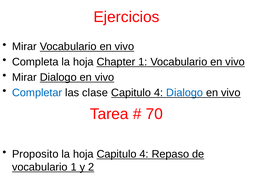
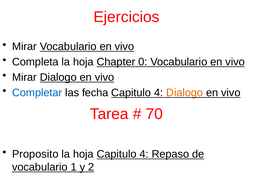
Chapter 1: 1 -> 0 (143, 62)
clase: clase -> fecha (95, 93)
Dialogo colour: blue -> orange (185, 93)
